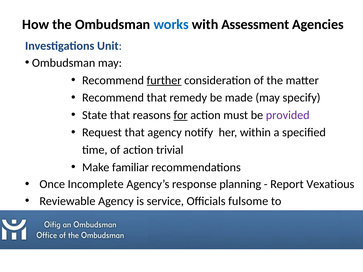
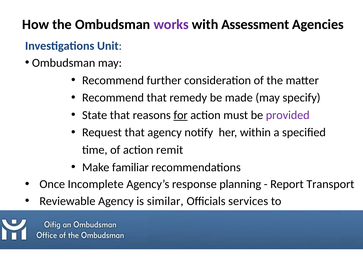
works colour: blue -> purple (171, 24)
further underline: present -> none (164, 80)
trivial: trivial -> remit (170, 150)
Vexatious: Vexatious -> Transport (330, 184)
service: service -> similar (165, 201)
fulsome: fulsome -> services (248, 201)
